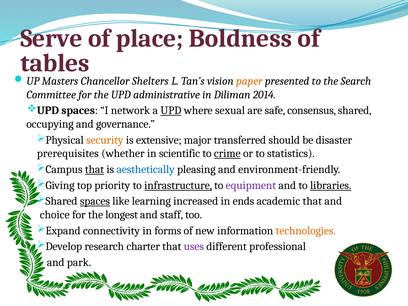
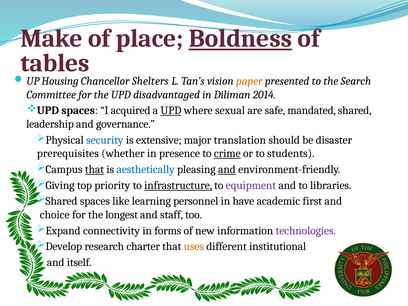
Serve: Serve -> Make (52, 38)
Boldness underline: none -> present (240, 38)
Masters: Masters -> Housing (60, 81)
administrative: administrative -> disadvantaged (167, 95)
network: network -> acquired (131, 110)
consensus: consensus -> mandated (312, 110)
occupying: occupying -> leadership (50, 124)
security colour: orange -> blue (105, 140)
transferred: transferred -> translation (240, 140)
scientific: scientific -> presence (180, 154)
statistics: statistics -> students (291, 154)
and underline: none -> present (227, 169)
libraries underline: present -> none (331, 185)
spaces underline: present -> none (95, 201)
increased: increased -> personnel (196, 201)
ends: ends -> have (243, 201)
academic that: that -> first (312, 201)
technologies colour: orange -> purple (306, 231)
uses colour: purple -> orange (194, 247)
professional: professional -> institutional (278, 247)
park: park -> itself (79, 262)
